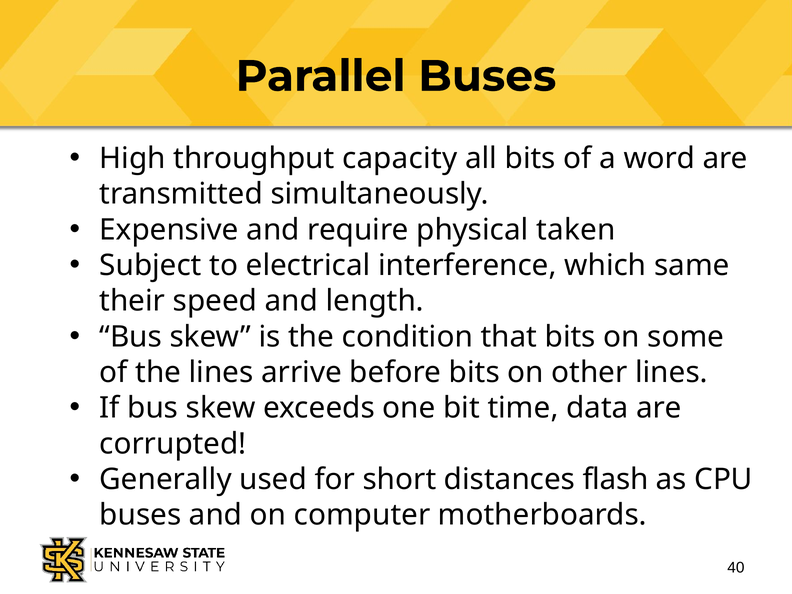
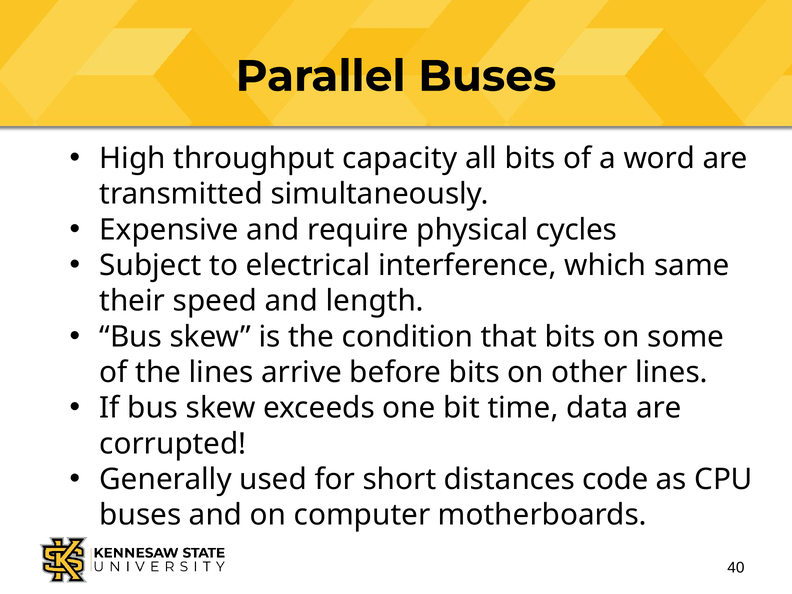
taken: taken -> cycles (576, 230)
flash: flash -> code (616, 479)
